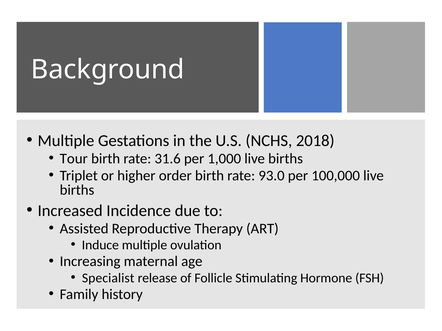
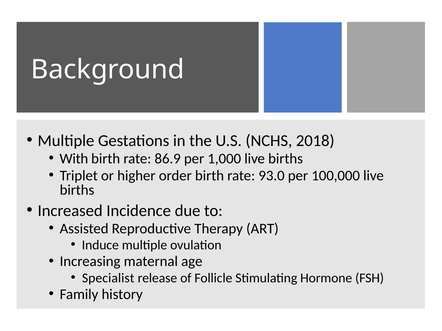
Tour: Tour -> With (74, 159)
31.6: 31.6 -> 86.9 (168, 159)
